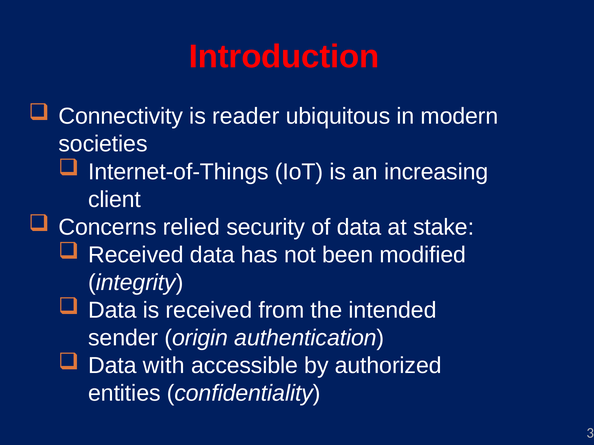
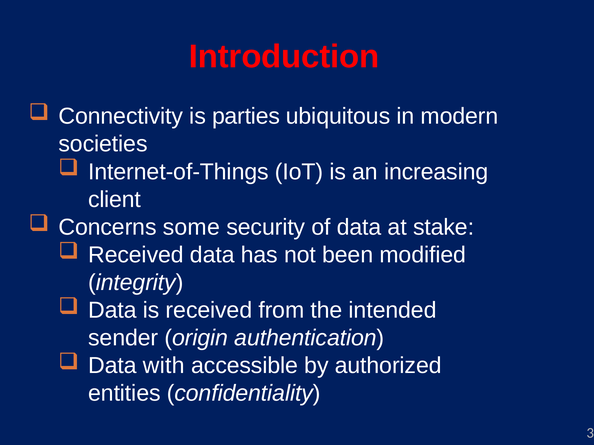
reader: reader -> parties (246, 116)
relied: relied -> some (191, 227)
